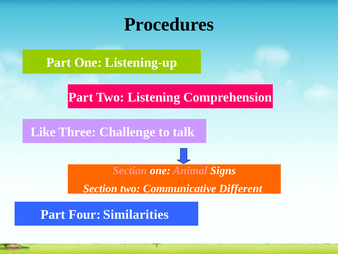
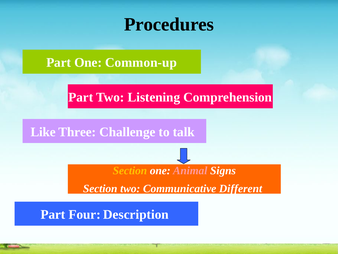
Listening-up: Listening-up -> Common-up (141, 62)
Section colour: pink -> yellow (130, 170)
Similarities: Similarities -> Description (136, 214)
